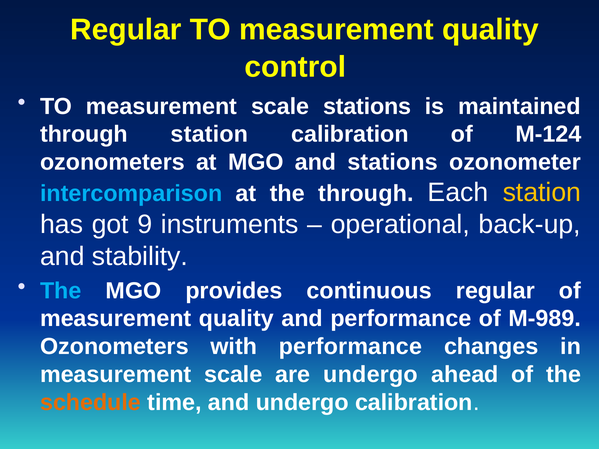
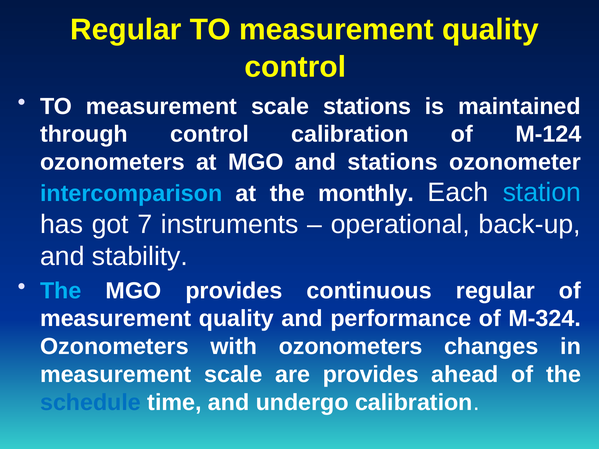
through station: station -> control (209, 134)
the through: through -> monthly (366, 194)
station colour: yellow -> light blue (542, 193)
9: 9 -> 7 (145, 224)
M-989: M-989 -> M-324 (545, 319)
with performance: performance -> ozonometers (351, 347)
are undergo: undergo -> provides (371, 375)
schedule colour: orange -> blue (90, 403)
